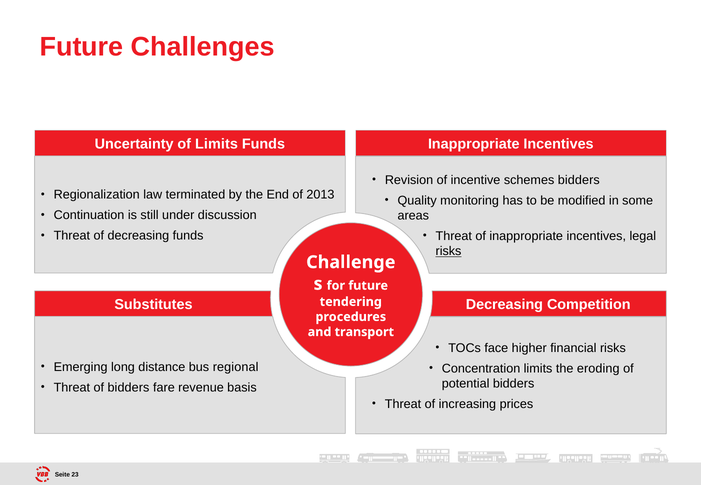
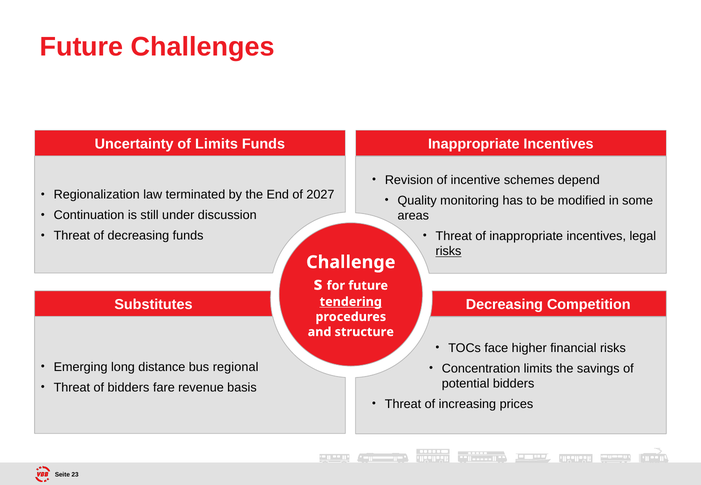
schemes bidders: bidders -> depend (579, 180)
2013: 2013 -> 2027 (320, 195)
tendering underline: none -> present (351, 302)
transport: transport -> structure (364, 332)
eroding: eroding -> savings (598, 369)
